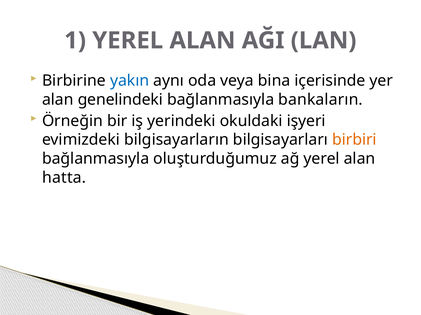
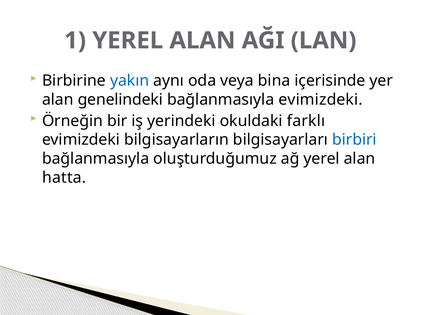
bağlanmasıyla bankaların: bankaların -> evimizdeki (321, 100)
işyeri: işyeri -> farklı (306, 121)
birbiri colour: orange -> blue (354, 140)
